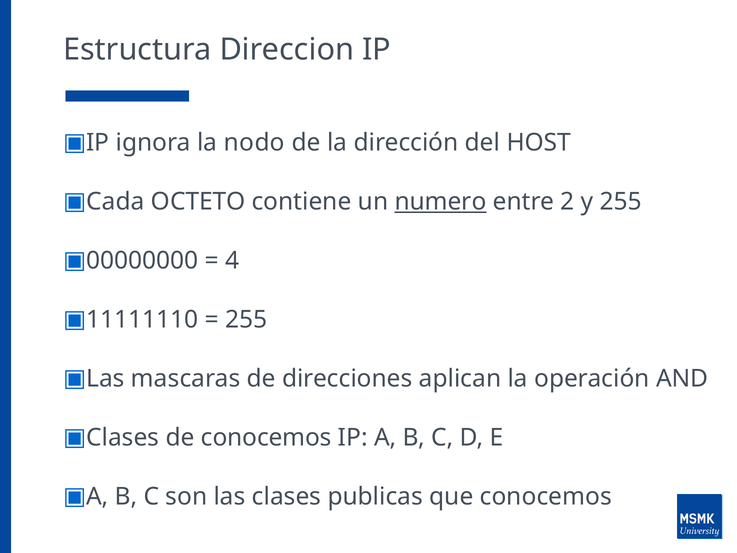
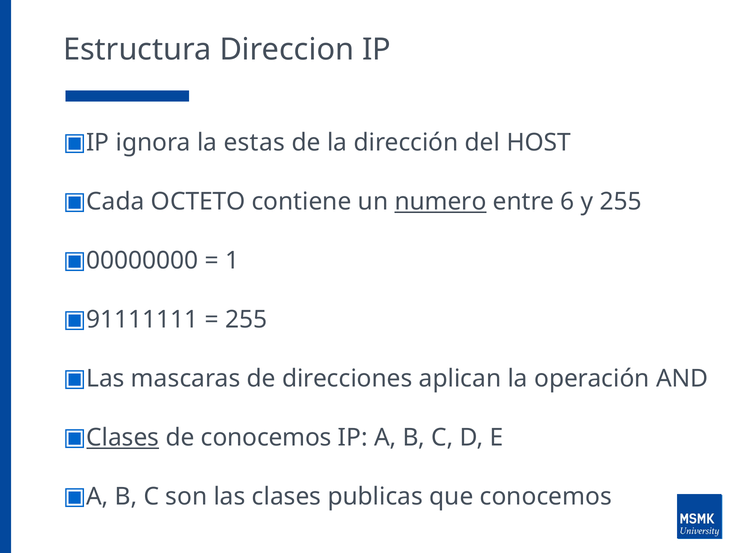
nodo: nodo -> estas (254, 143)
2: 2 -> 6 (568, 202)
4: 4 -> 1 (232, 261)
11111110: 11111110 -> 91111111 (142, 319)
Clases underline: none -> present (123, 437)
